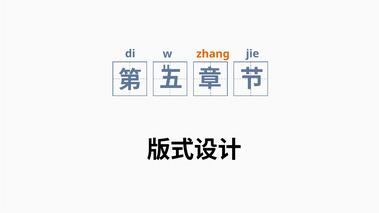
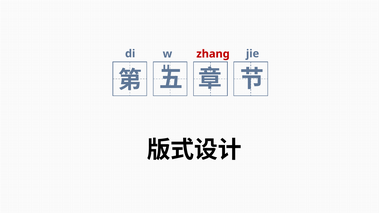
zhang colour: orange -> red (213, 54)
